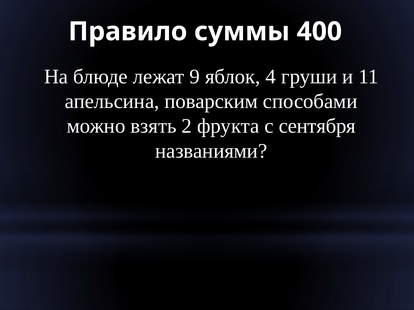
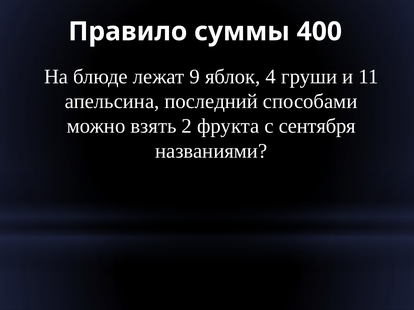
поварским: поварским -> последний (211, 101)
